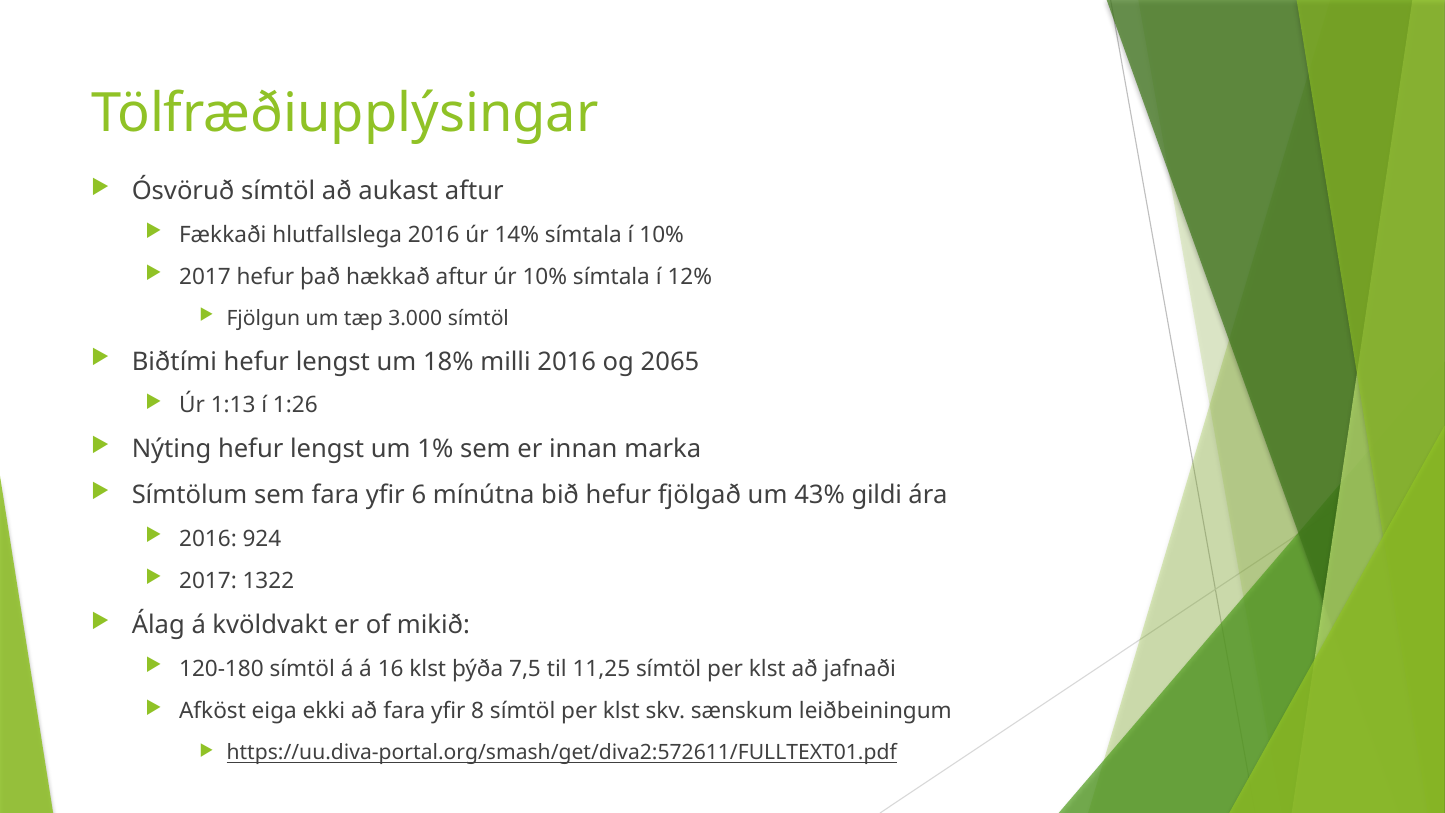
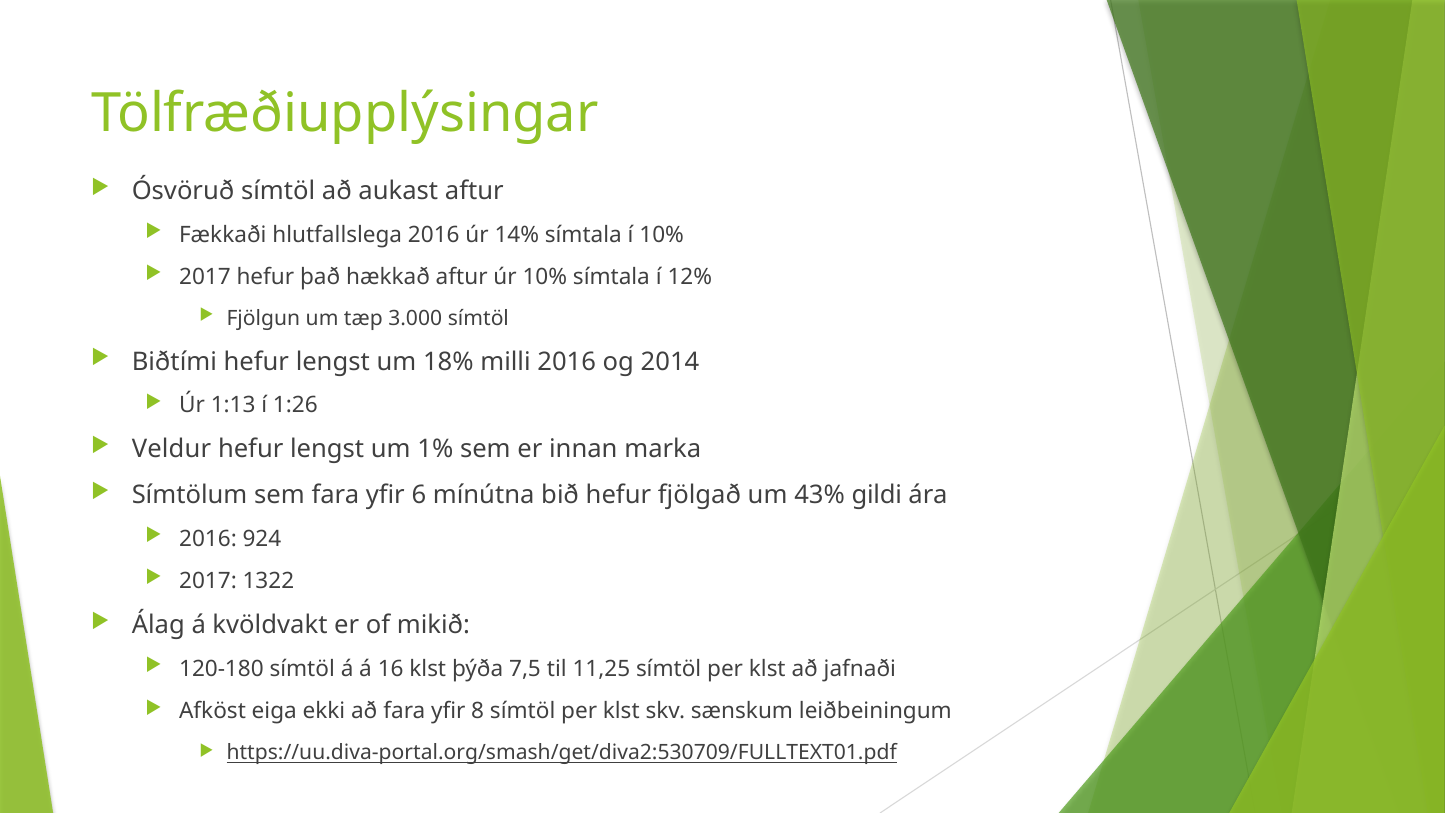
2065: 2065 -> 2014 (670, 361)
Nýting: Nýting -> Veldur (171, 449)
https://uu.diva-portal.org/smash/get/diva2:572611/FULLTEXT01.pdf: https://uu.diva-portal.org/smash/get/diva2:572611/FULLTEXT01.pdf -> https://uu.diva-portal.org/smash/get/diva2:530709/FULLTEXT01.pdf (562, 752)
